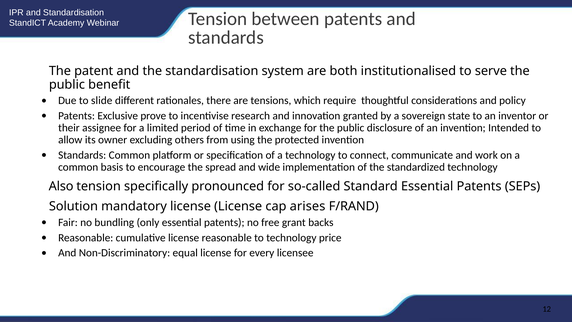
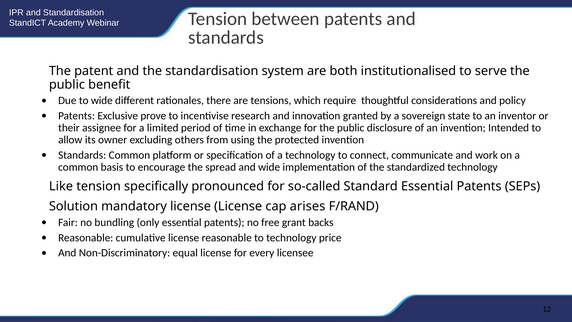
to slide: slide -> wide (102, 101)
Also: Also -> Like (61, 186)
